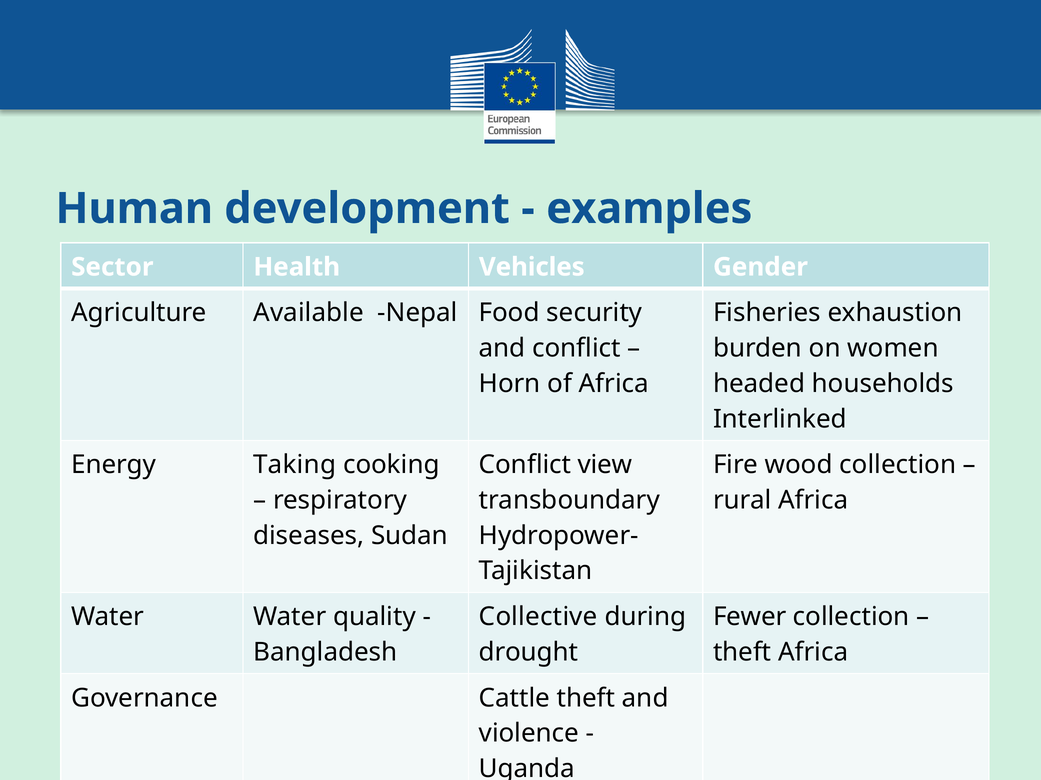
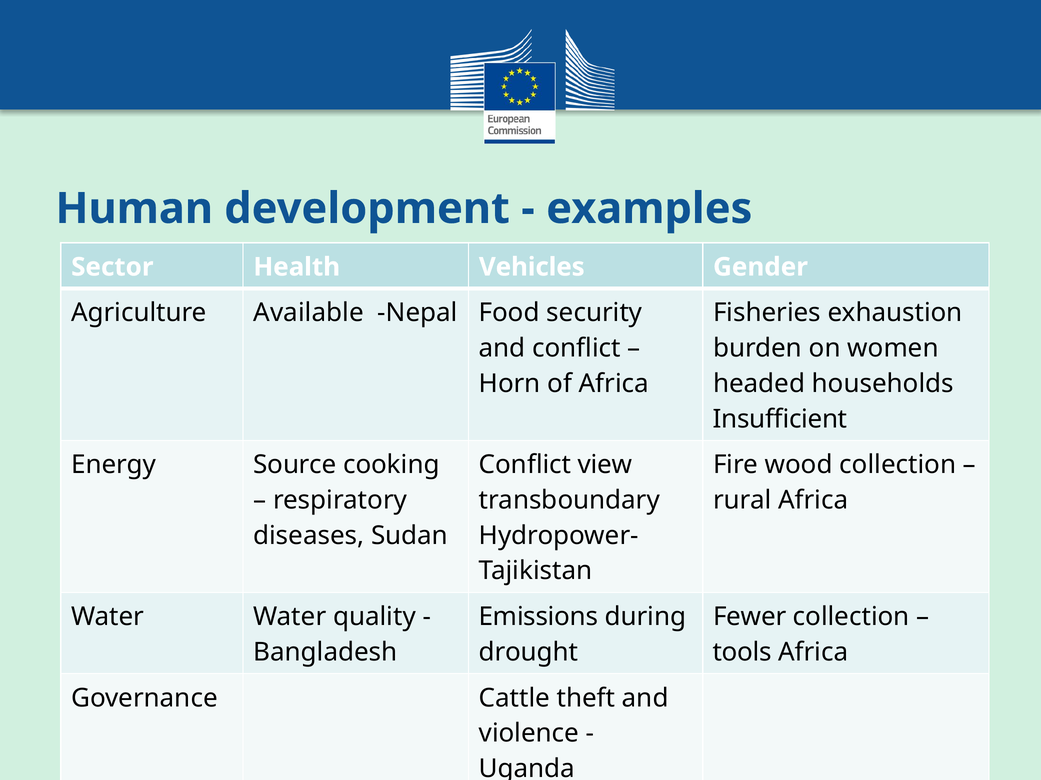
Interlinked: Interlinked -> Insufficient (780, 419)
Taking: Taking -> Source (295, 465)
Collective: Collective -> Emissions (538, 617)
theft: theft -> tools (742, 653)
